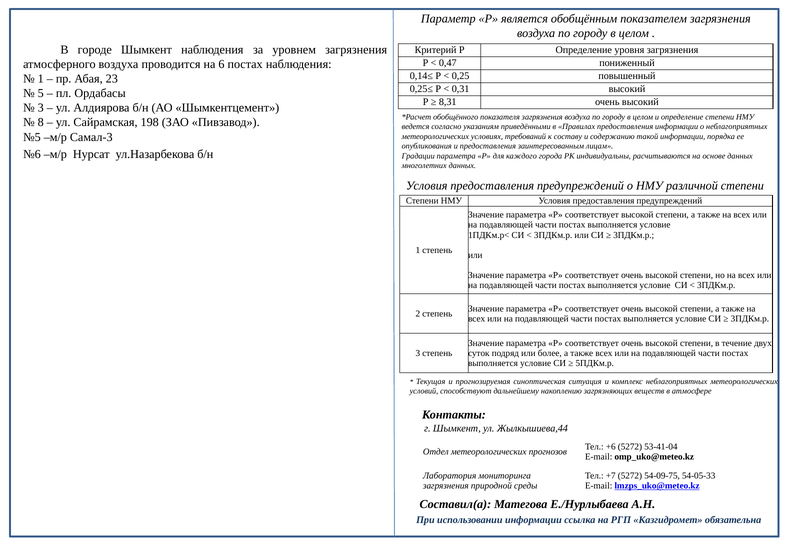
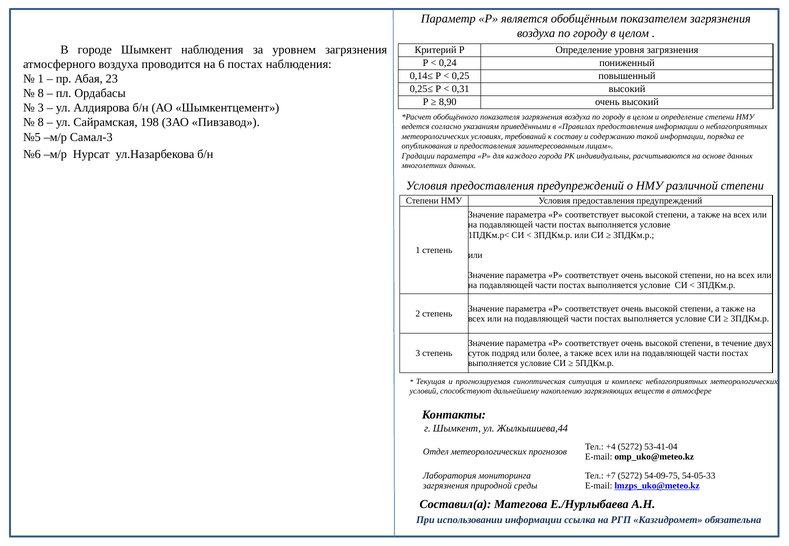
0,47: 0,47 -> 0,24 (448, 63)
5: 5 -> 8 (41, 93)
8,31: 8,31 -> 8,90 (448, 102)
+6: +6 -> +4 (611, 447)
